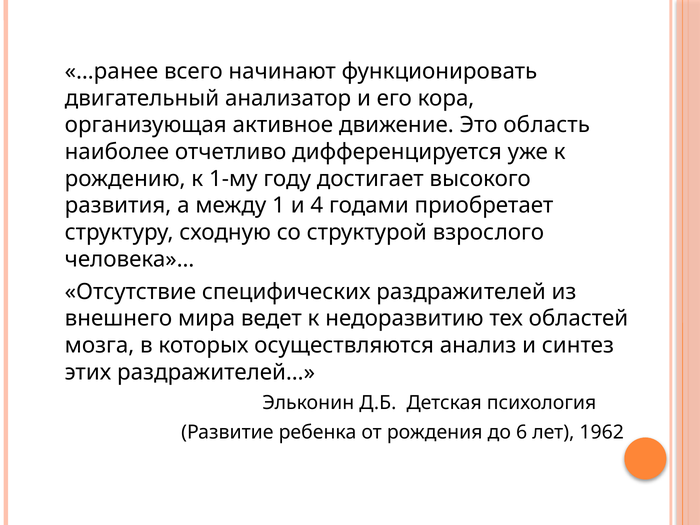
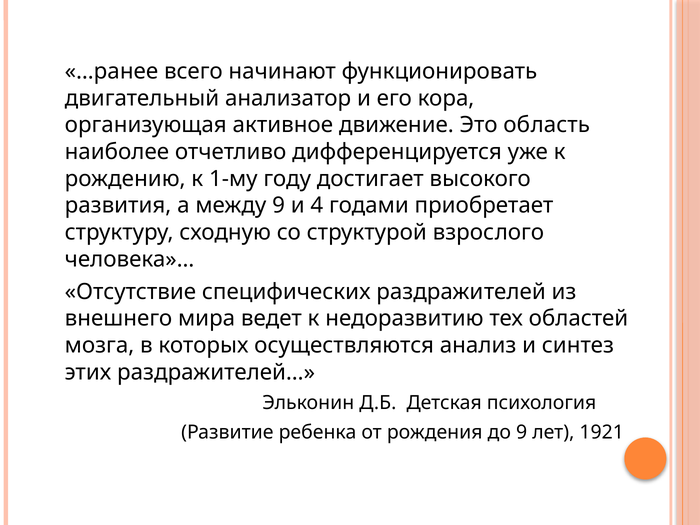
между 1: 1 -> 9 (279, 206)
до 6: 6 -> 9 (522, 432)
1962: 1962 -> 1921 (602, 432)
